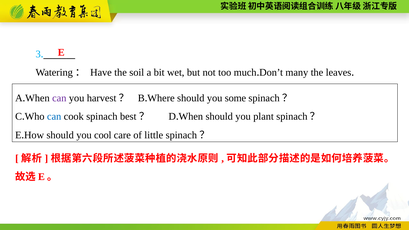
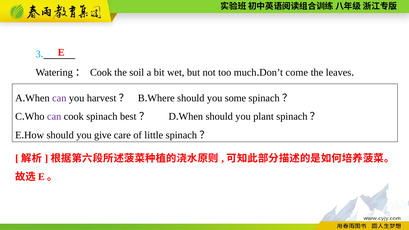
Watering： Have: Have -> Cook (101, 73)
many: many -> come (297, 73)
can colour: blue -> purple (54, 117)
cool: cool -> give (103, 135)
